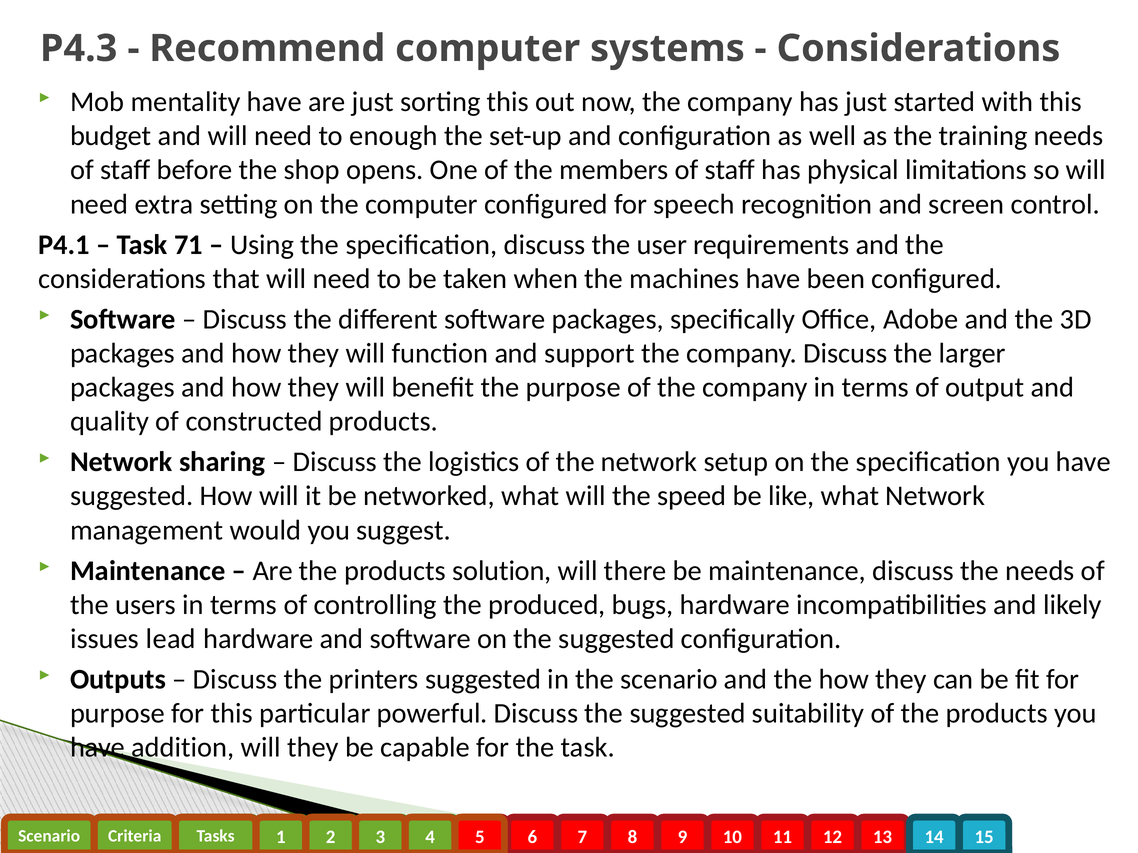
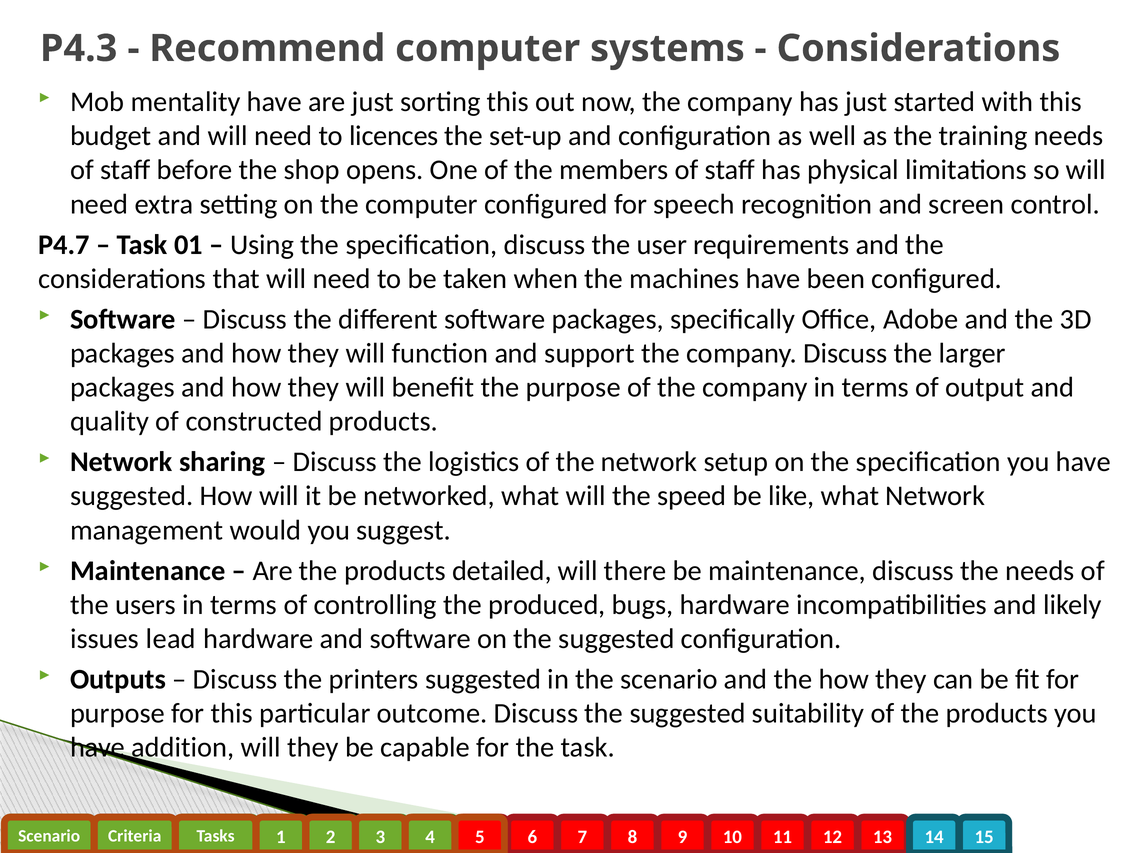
enough: enough -> licences (394, 136)
P4.1: P4.1 -> P4.7 (64, 245)
71: 71 -> 01 (188, 245)
solution: solution -> detailed (502, 571)
powerful: powerful -> outcome (432, 714)
